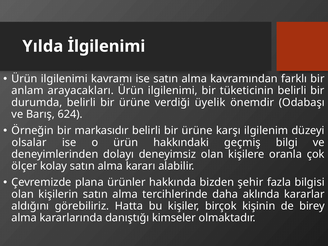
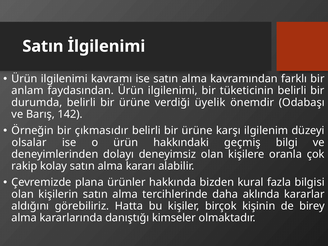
Yılda: Yılda -> Satın (43, 46)
arayacakları: arayacakları -> faydasından (81, 91)
624: 624 -> 142 (70, 114)
markasıdır: markasıdır -> çıkmasıdır (102, 131)
ölçer: ölçer -> rakip (24, 166)
şehir: şehir -> kural (251, 182)
